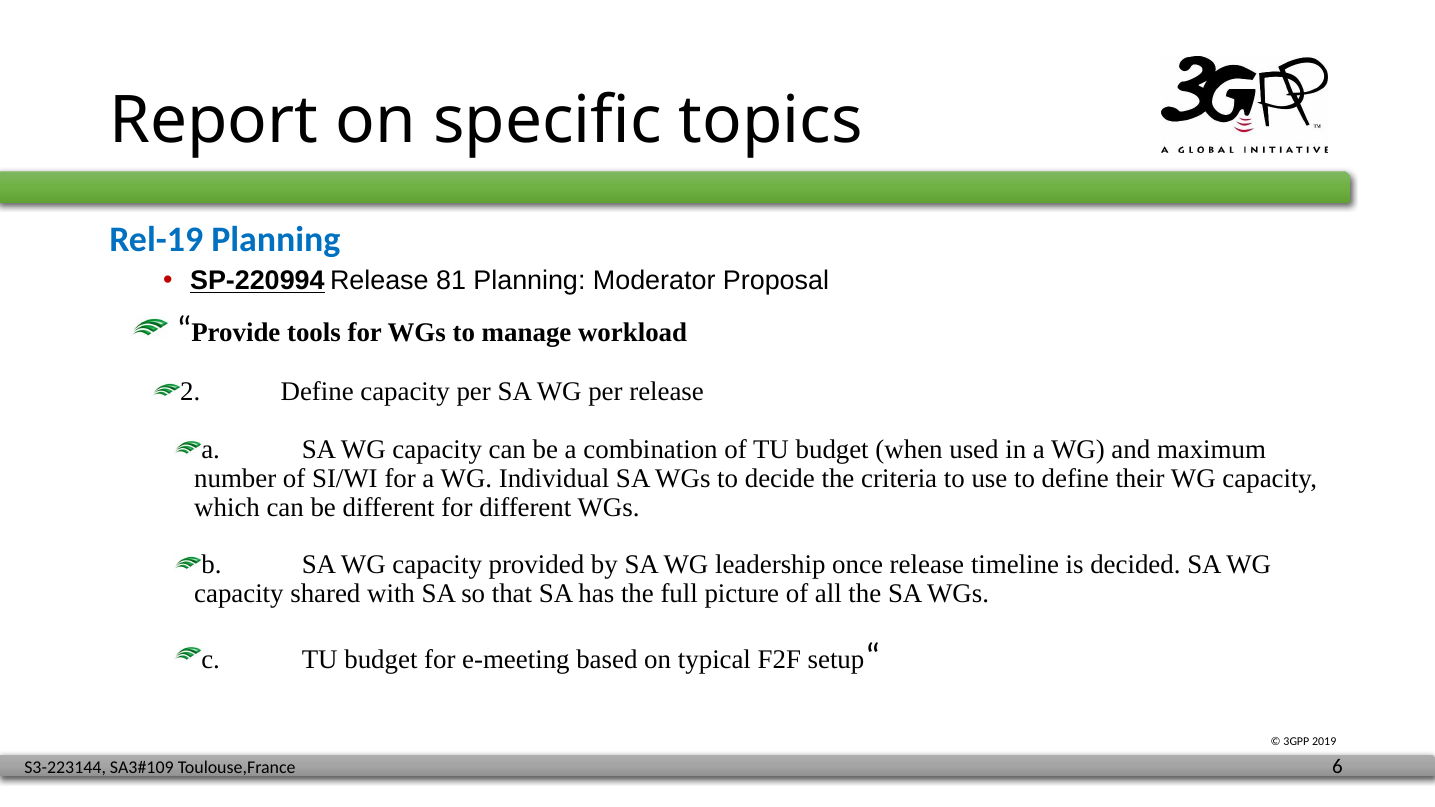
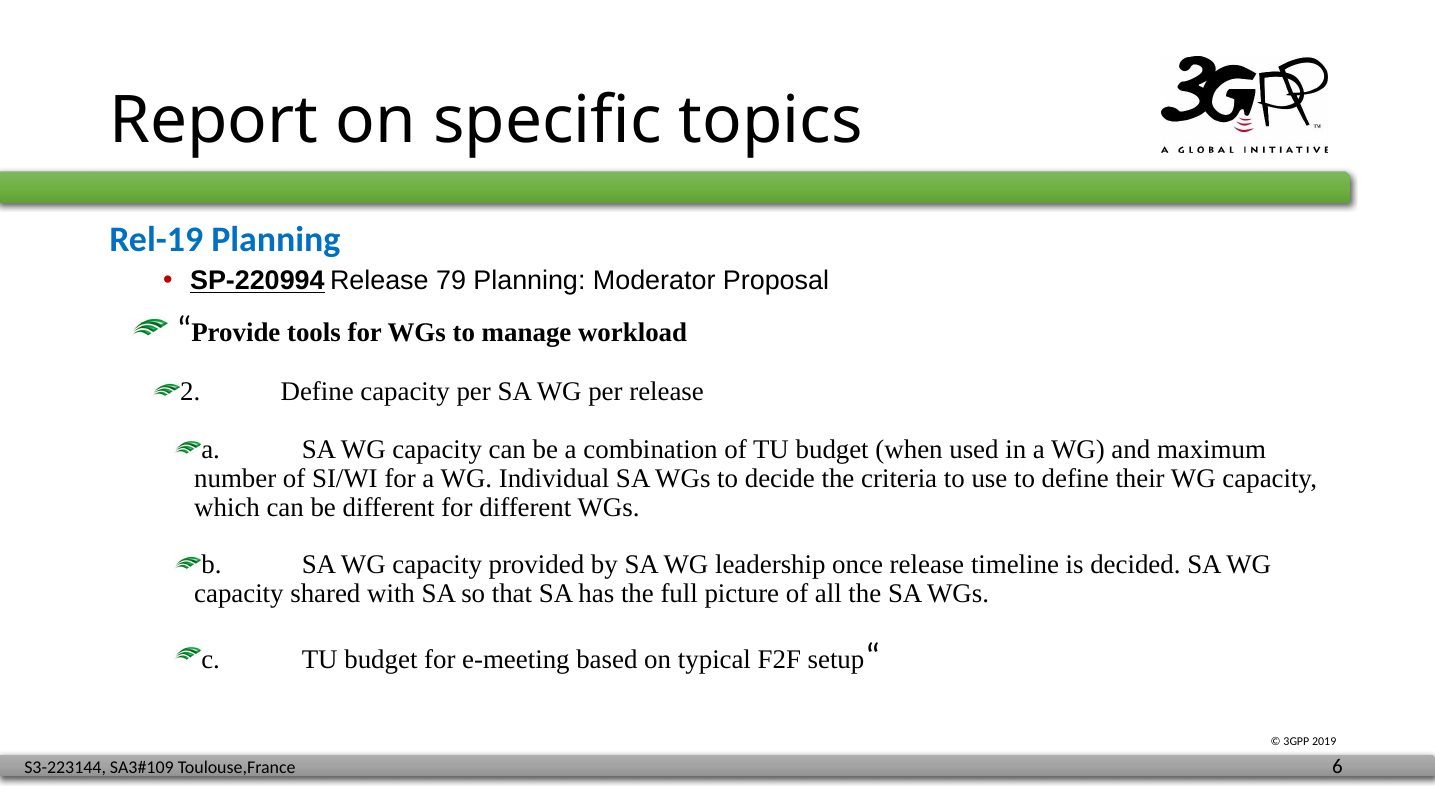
81: 81 -> 79 (451, 281)
